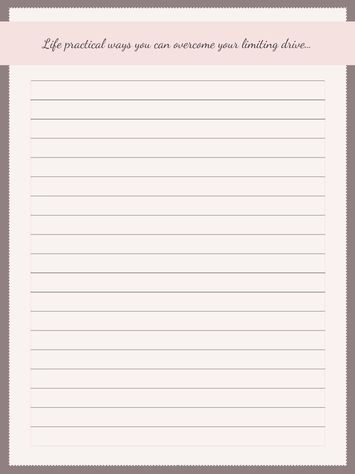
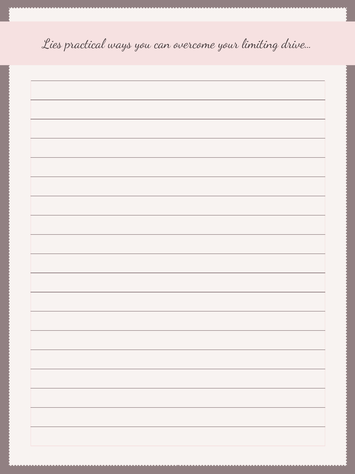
Life: Life -> Lies (52, 44)
